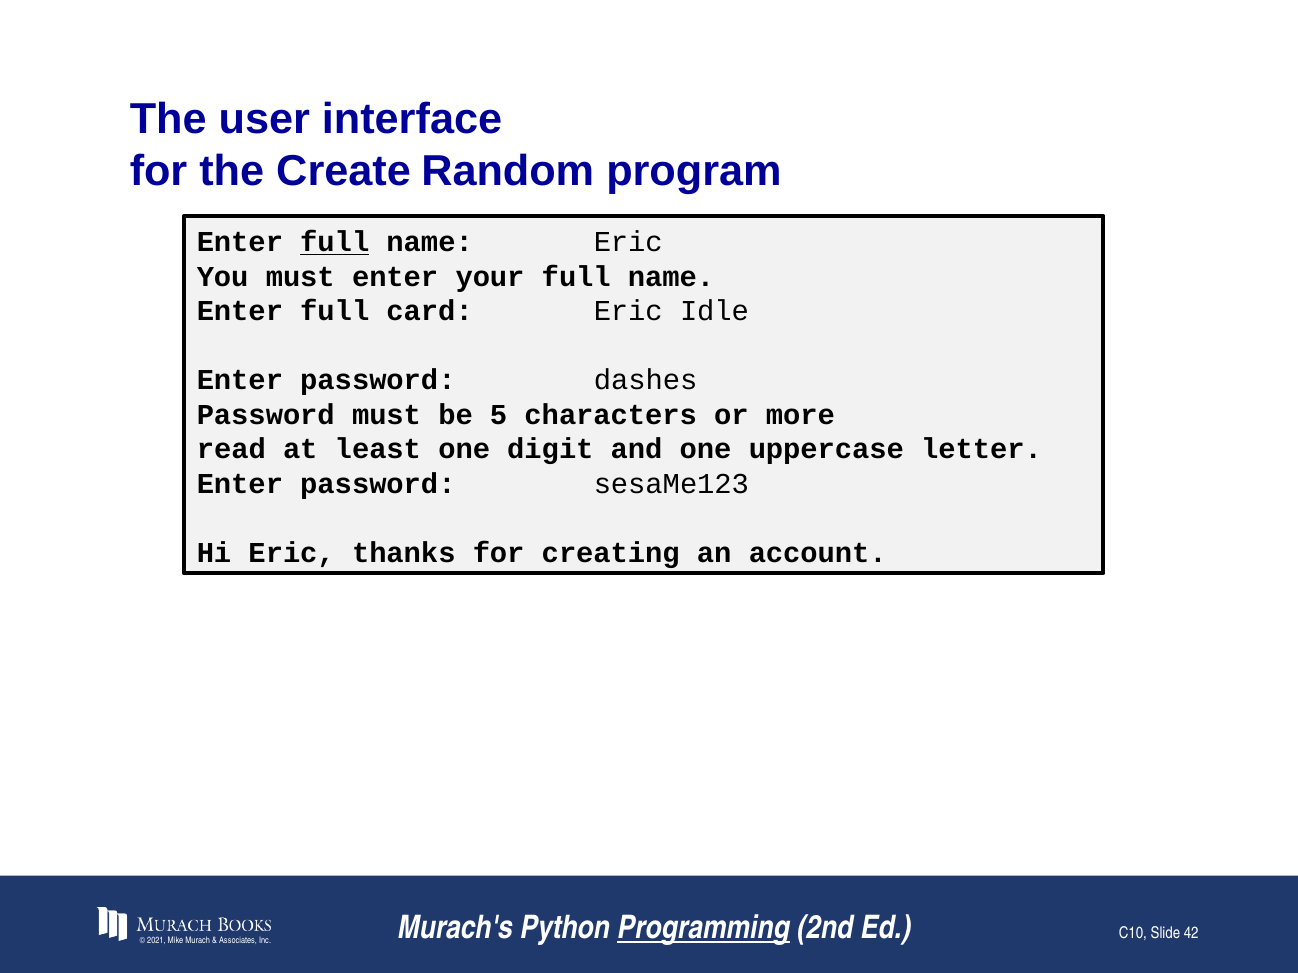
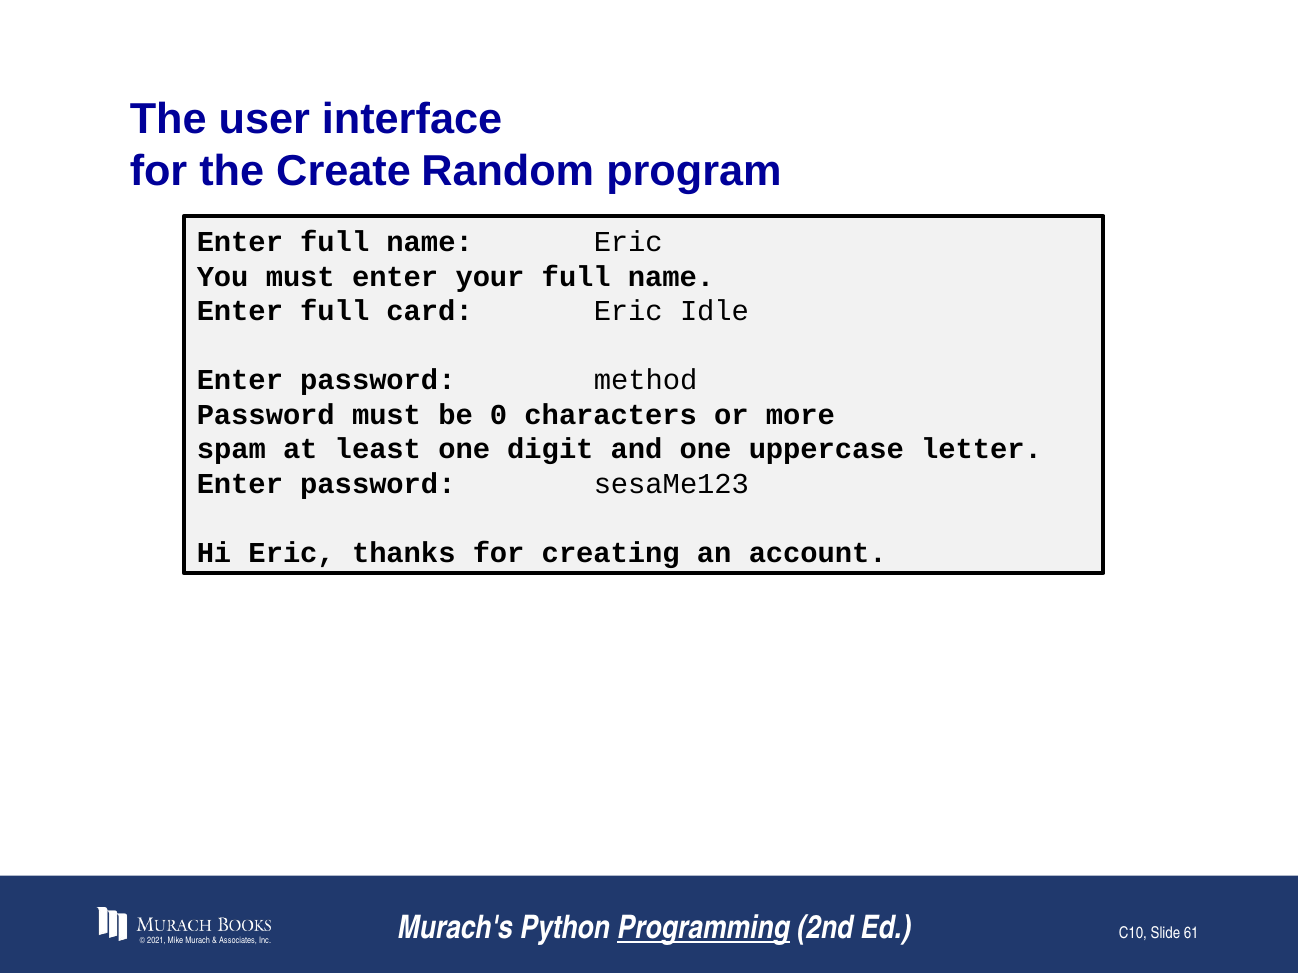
full underline: present -> none (335, 242)
dashes: dashes -> method (646, 381)
5: 5 -> 0 (499, 415)
read: read -> spam (231, 450)
42: 42 -> 61 (1191, 934)
